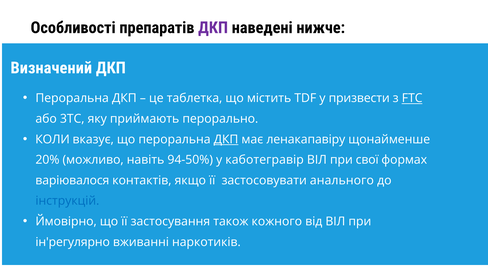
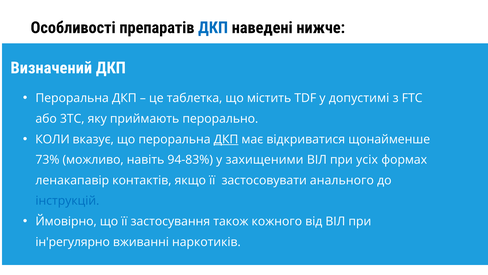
ДКП colour: purple -> blue (213, 28)
призвести: призвести -> допустимі (359, 98)
FTC underline: present -> none (412, 98)
ленакапавіру: ленакапавіру -> відкриватися (306, 139)
20%: 20% -> 73% (47, 160)
94-50%: 94-50% -> 94-83% (190, 160)
каботегравір: каботегравір -> захищеними (265, 160)
свої: свої -> усіх (367, 160)
варіювалося: варіювалося -> ленакапавір (72, 180)
